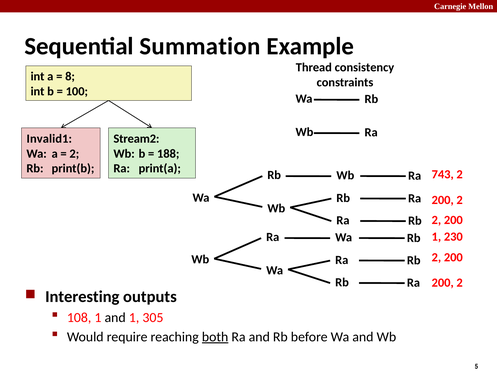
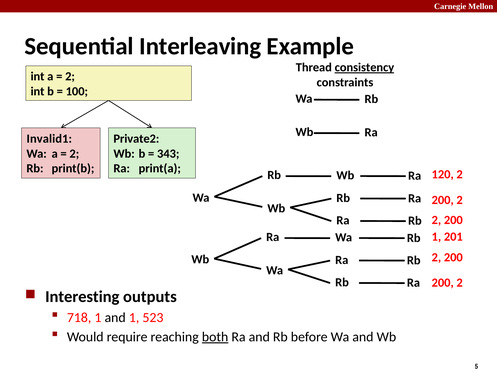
Summation: Summation -> Interleaving (200, 46)
consistency underline: none -> present (364, 67)
8: 8 -> 2 (70, 76)
Stream2: Stream2 -> Private2 (136, 139)
188: 188 -> 343 (168, 154)
743: 743 -> 120 (443, 174)
230: 230 -> 201 (453, 236)
108: 108 -> 718 (79, 317)
305: 305 -> 523 (153, 317)
